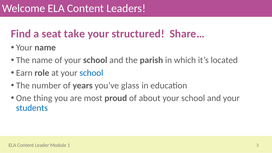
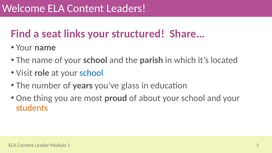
take: take -> links (75, 34)
Earn: Earn -> Visit (24, 73)
students colour: blue -> orange (32, 108)
